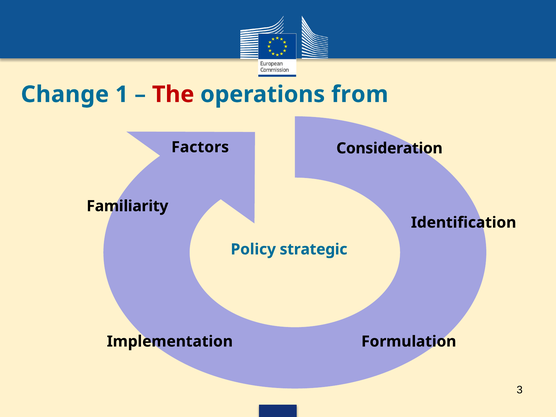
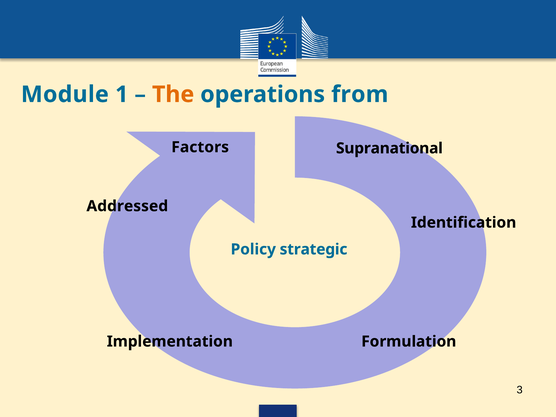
Change: Change -> Module (65, 94)
The colour: red -> orange (173, 94)
Consideration: Consideration -> Supranational (389, 148)
Familiarity: Familiarity -> Addressed (127, 206)
